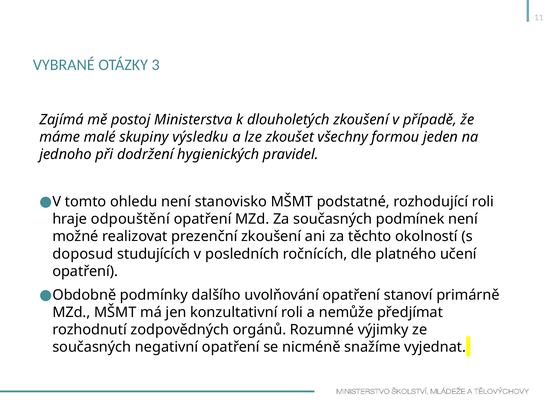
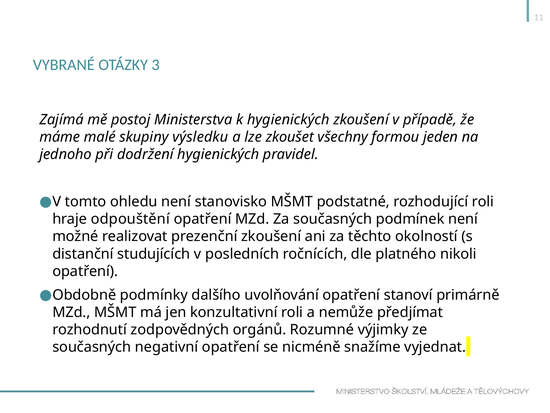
k dlouholetých: dlouholetých -> hygienických (288, 120)
doposud: doposud -> distanční (83, 254)
učení: učení -> nikoli (458, 254)
